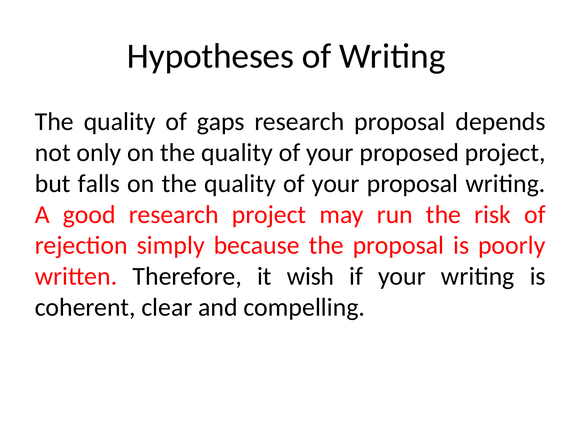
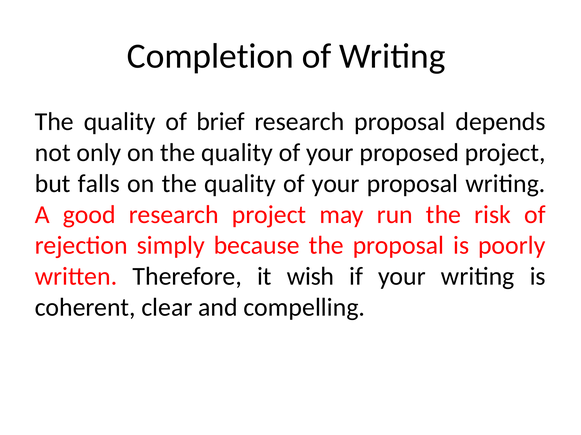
Hypotheses: Hypotheses -> Completion (210, 56)
gaps: gaps -> brief (221, 122)
